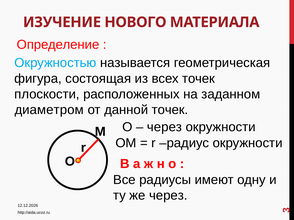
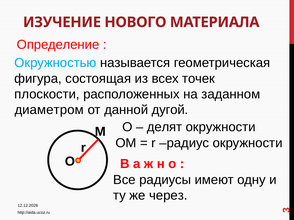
данной точек: точек -> дугой (170, 110)
через: через -> делят (165, 127)
